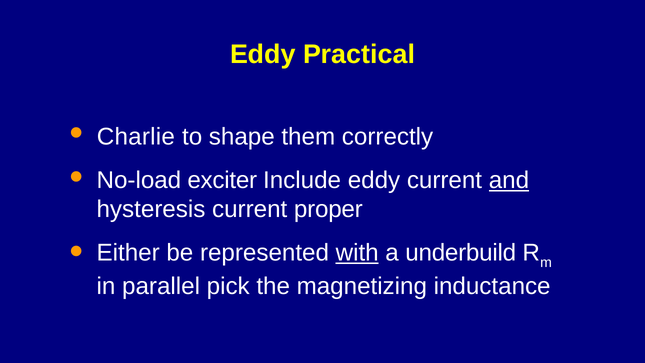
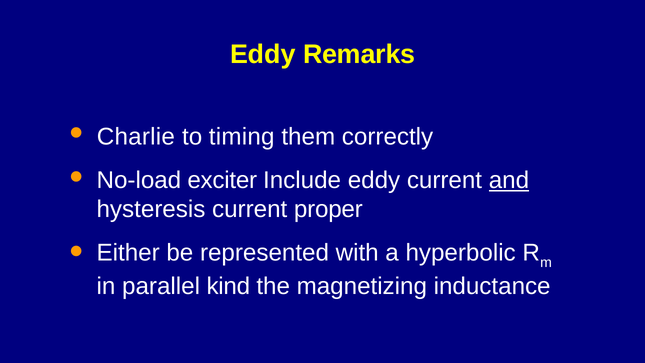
Practical: Practical -> Remarks (359, 54)
shape: shape -> timing (242, 137)
with underline: present -> none (357, 253)
underbuild: underbuild -> hyperbolic (461, 253)
pick: pick -> kind (228, 286)
